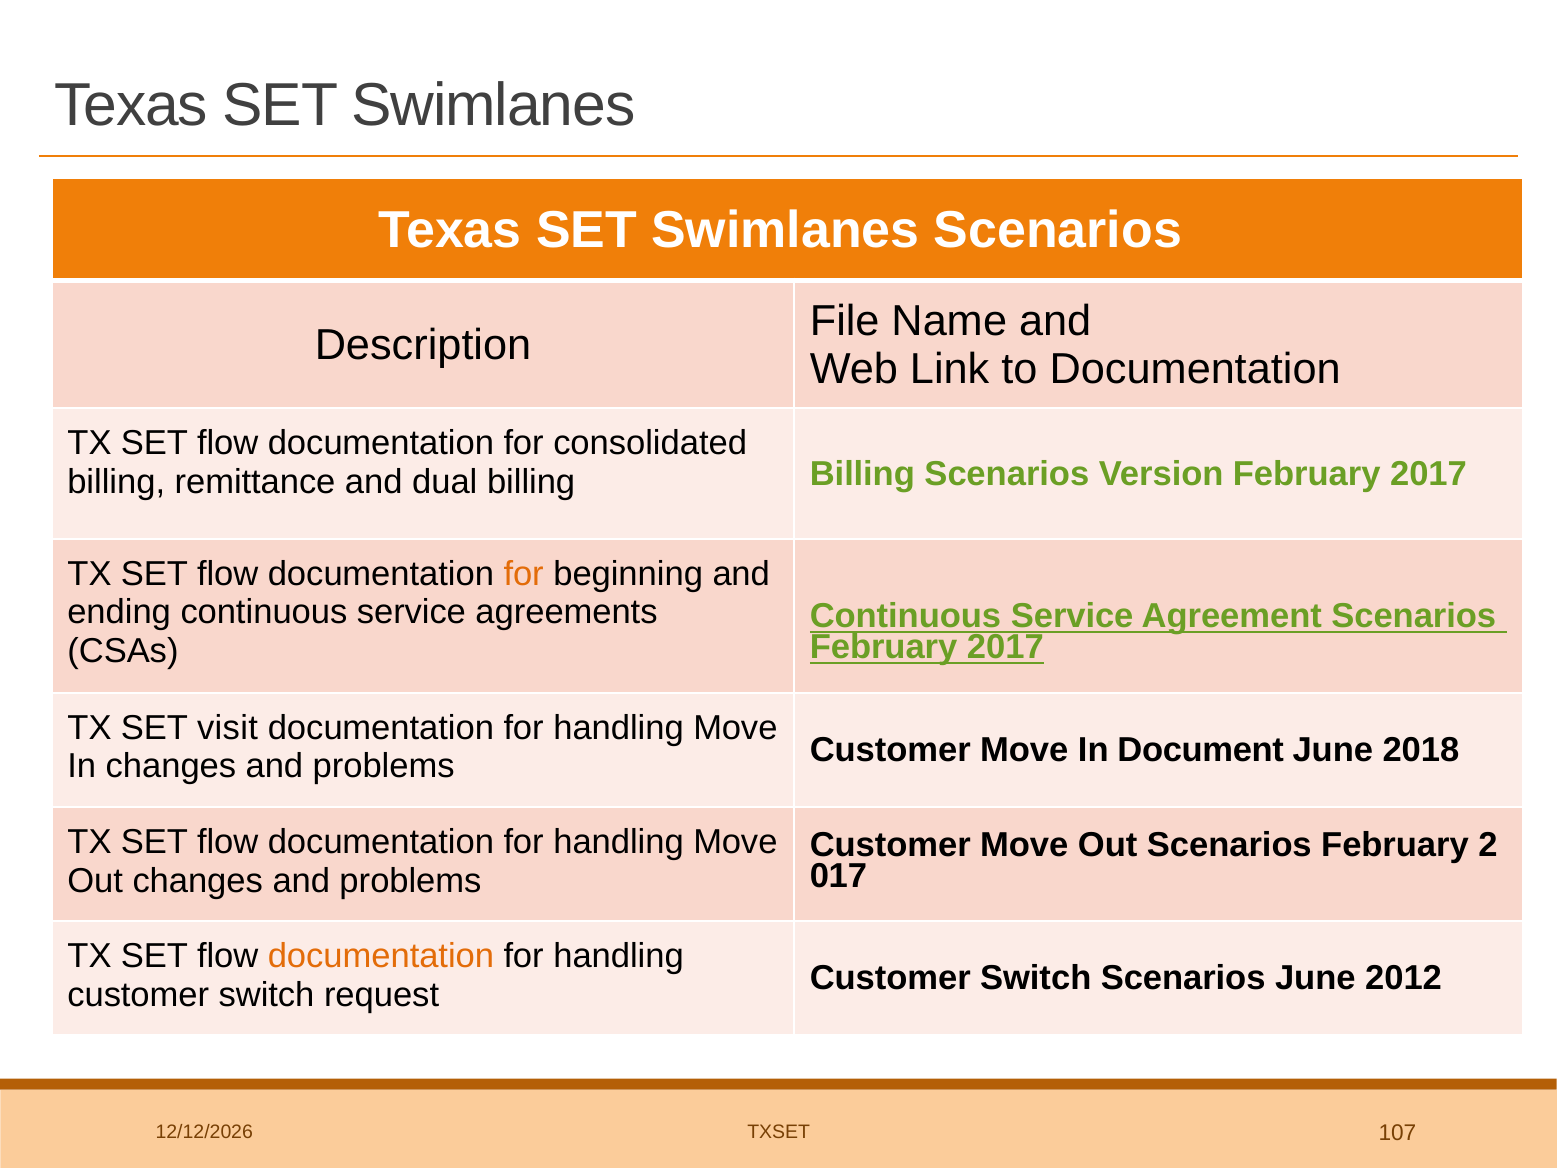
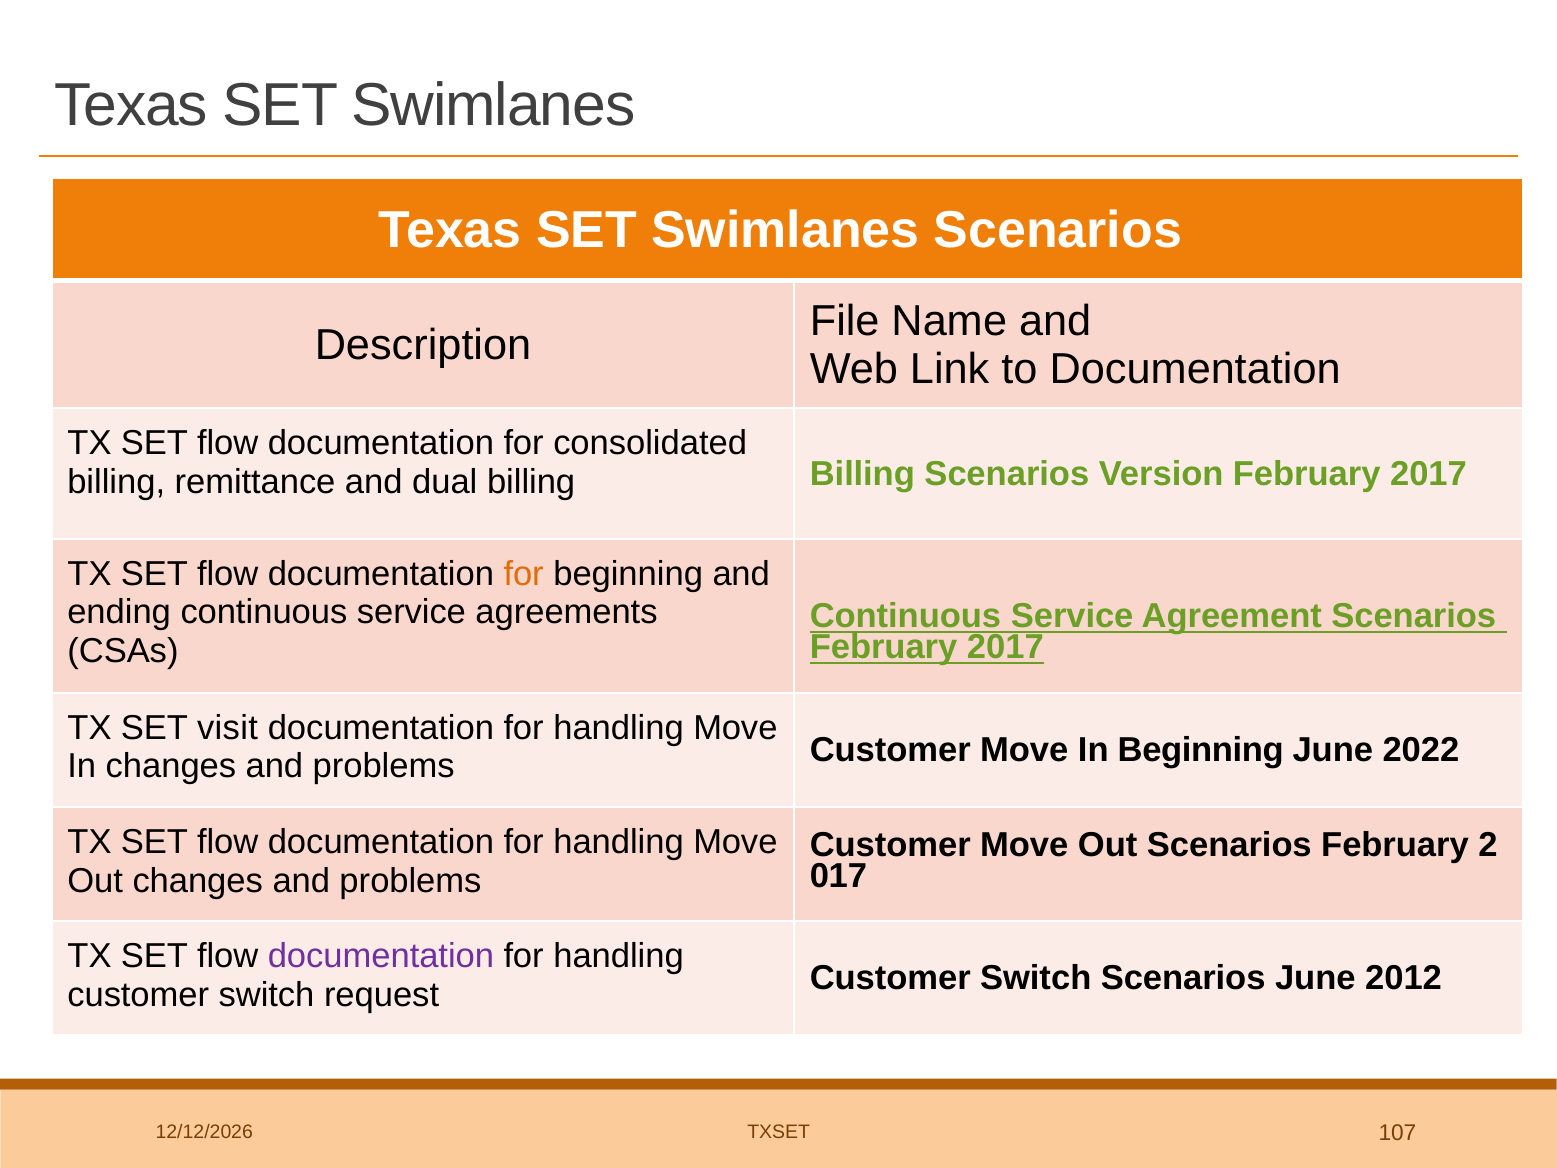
In Document: Document -> Beginning (1201, 750)
2018: 2018 -> 2022 (1421, 750)
documentation colour: orange -> purple (381, 956)
